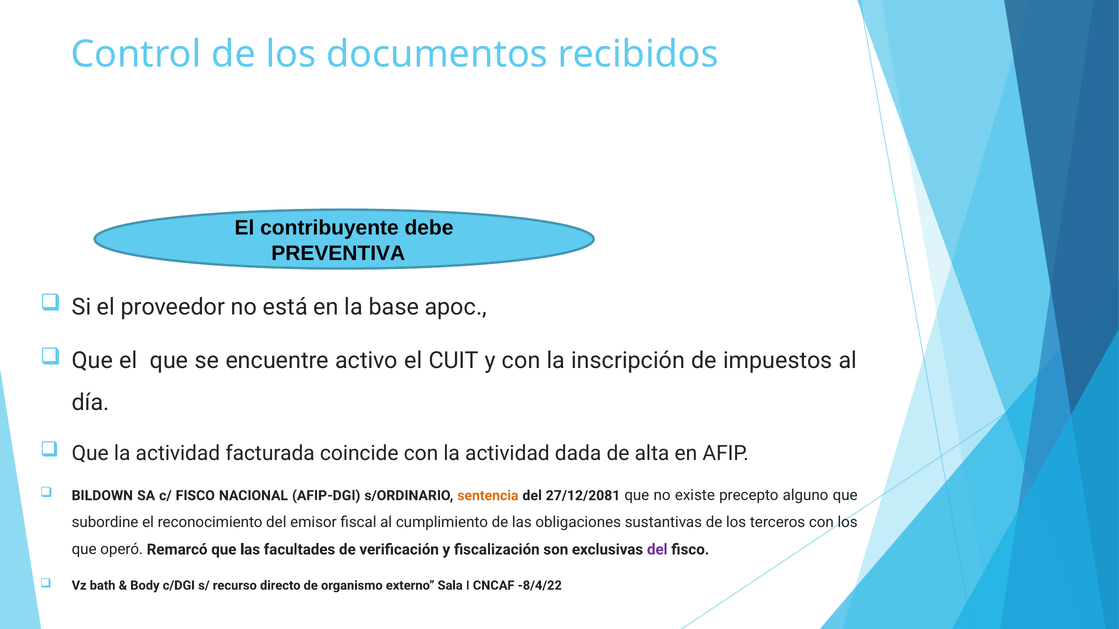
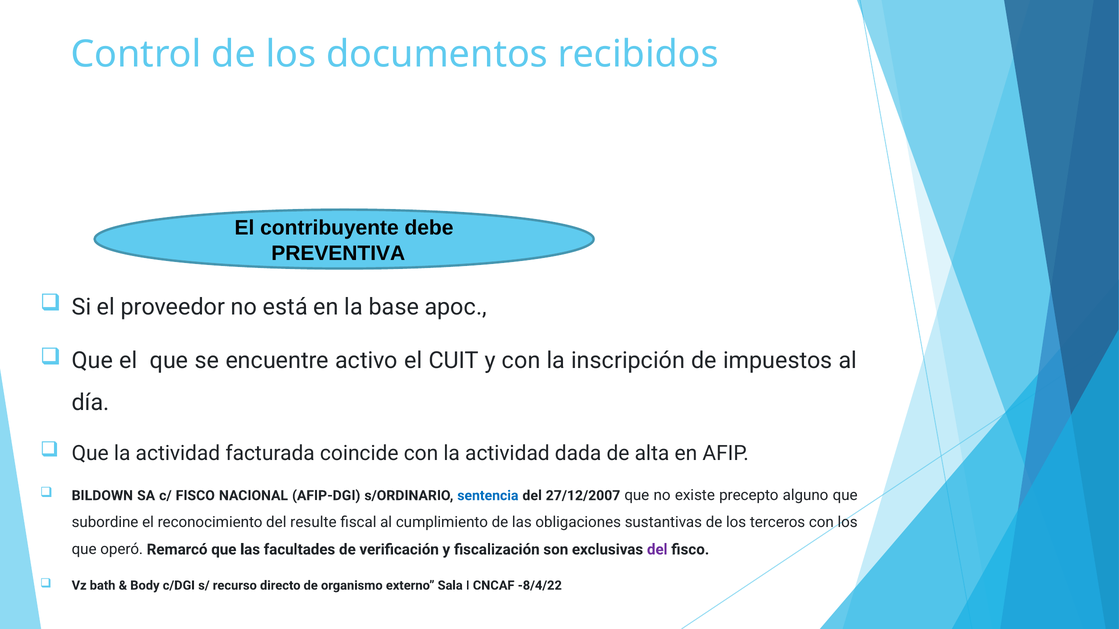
sentencia colour: orange -> blue (488, 496)
27/12/2081: 27/12/2081 -> 27/12/2007 (583, 496)
emisor: emisor -> resulte (313, 523)
